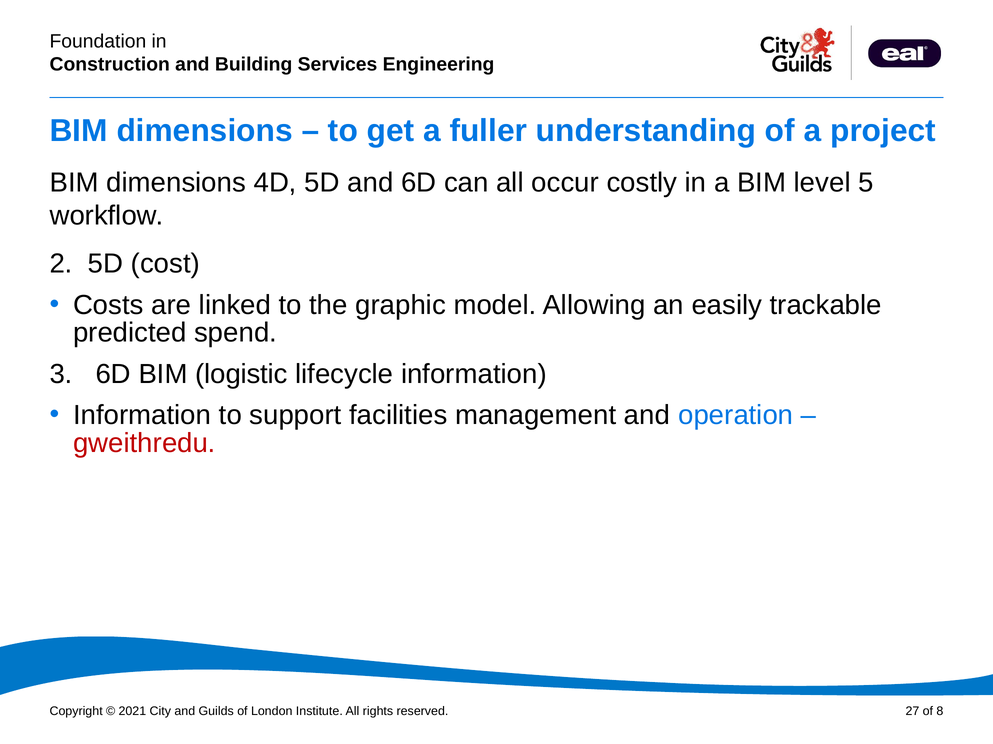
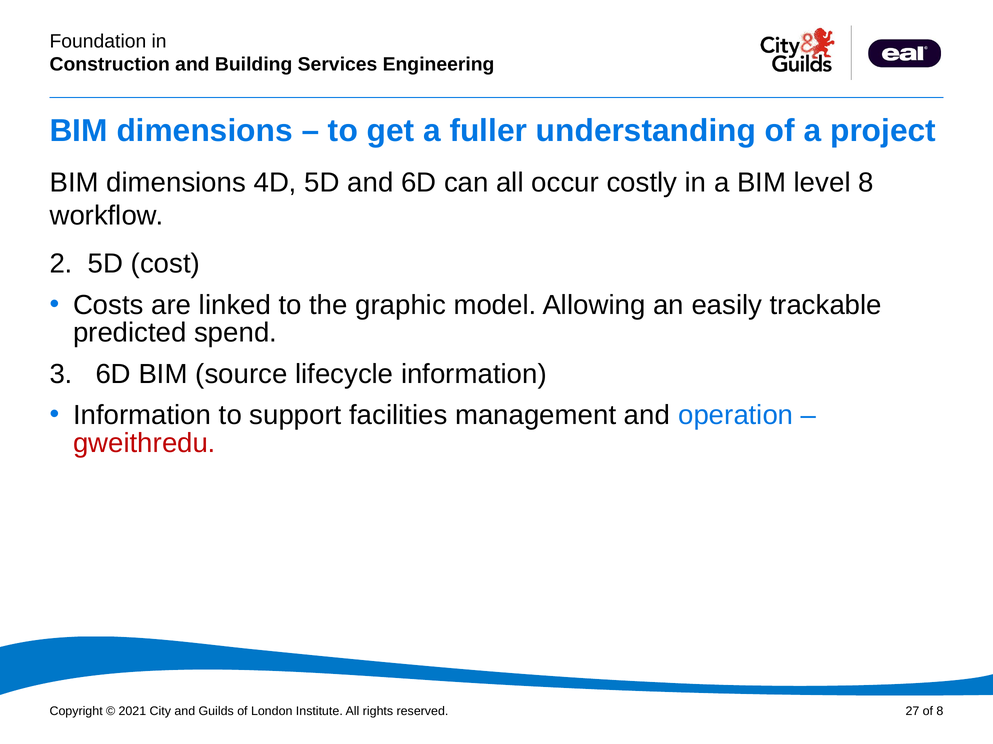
level 5: 5 -> 8 (866, 183)
logistic: logistic -> source (241, 374)
